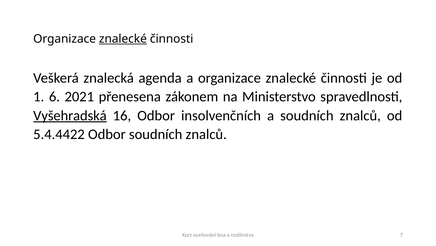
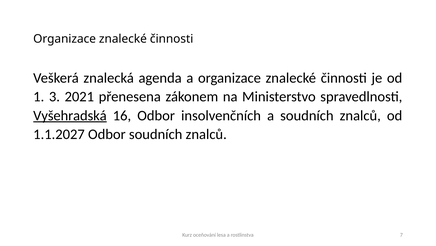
znalecké underline: present -> none (123, 39)
6: 6 -> 3 (54, 97)
5.4.4422: 5.4.4422 -> 1.1.2027 (59, 134)
